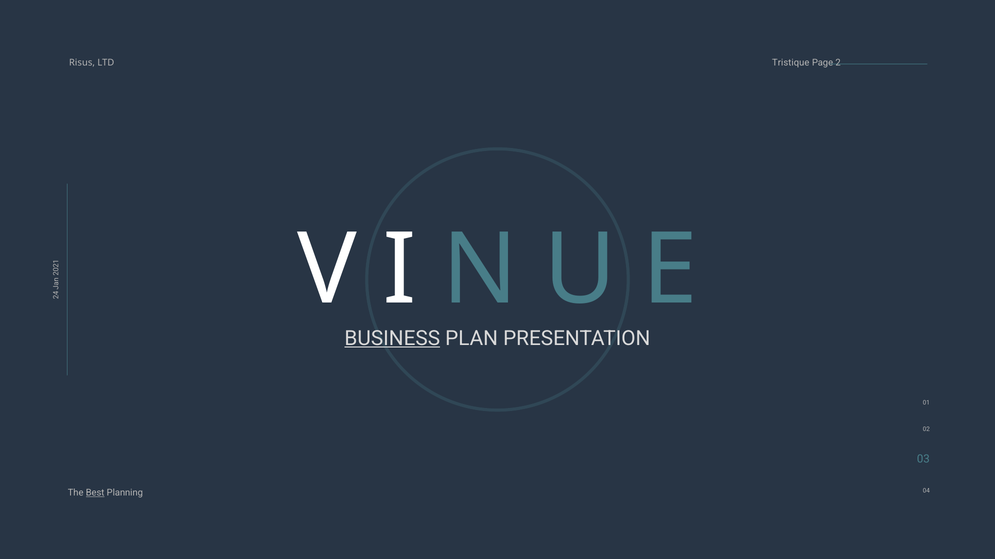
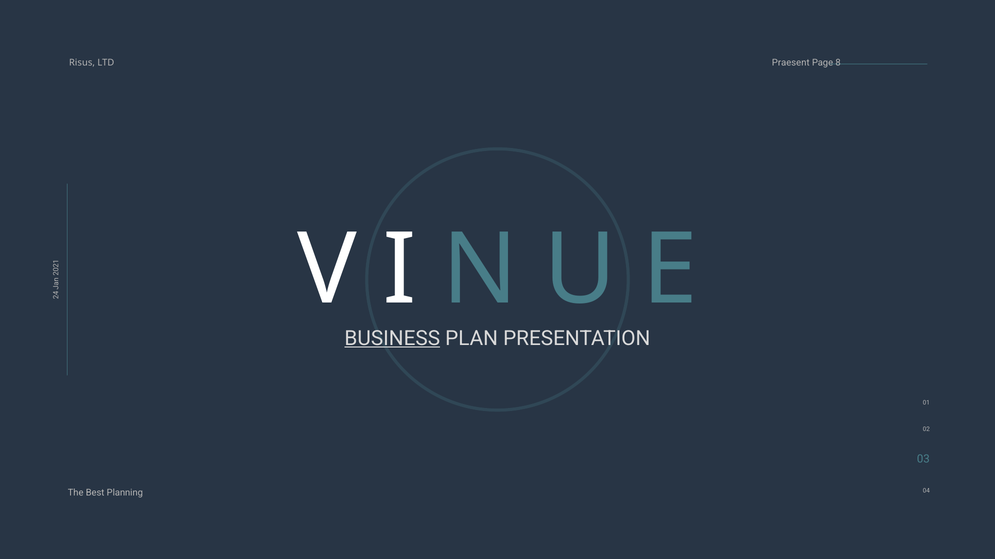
Tristique: Tristique -> Praesent (791, 63)
Page 2: 2 -> 8 (838, 63)
Best underline: present -> none (95, 493)
